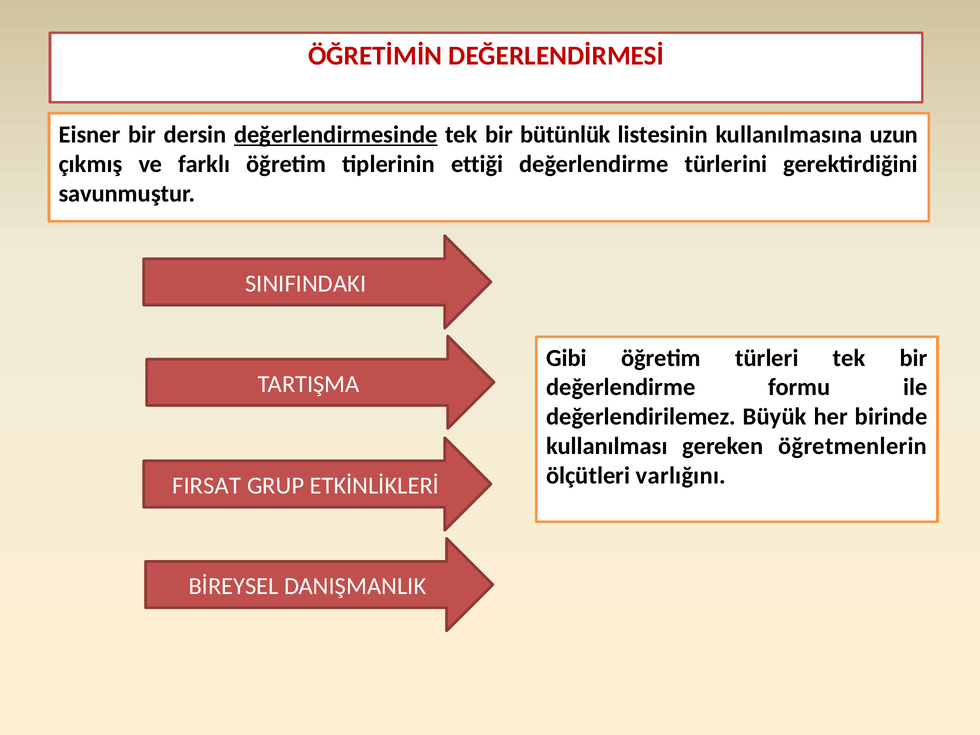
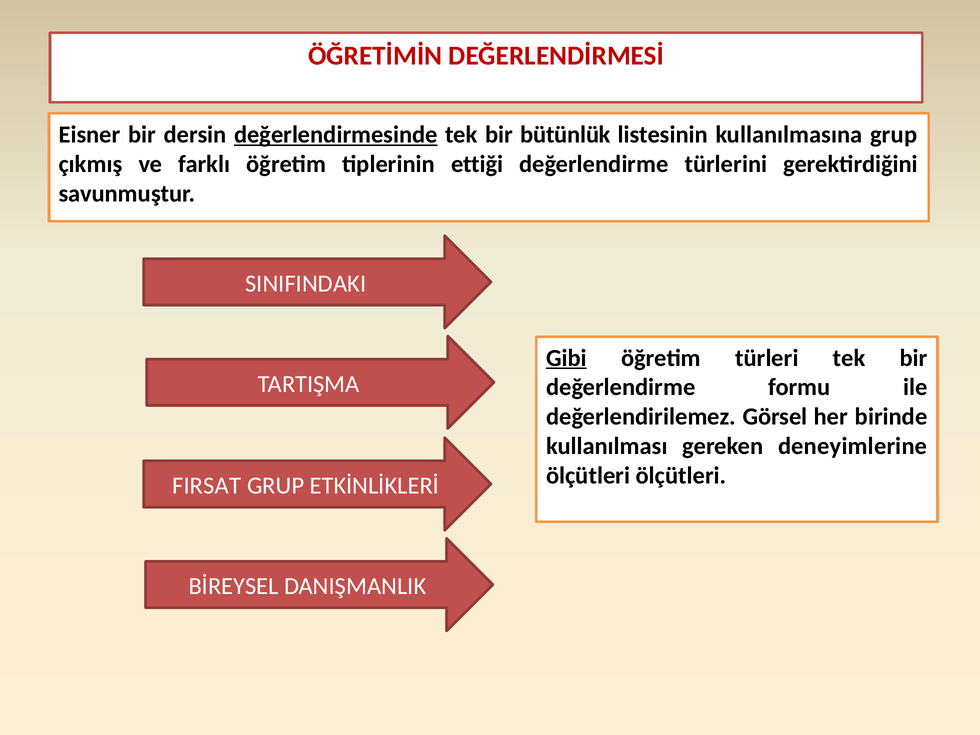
kullanılmasına uzun: uzun -> grup (894, 135)
Gibi underline: none -> present (566, 358)
Büyük: Büyük -> Görsel (775, 417)
öğretmenlerin: öğretmenlerin -> deneyimlerine (853, 446)
ölçütleri varlığını: varlığını -> ölçütleri (681, 476)
